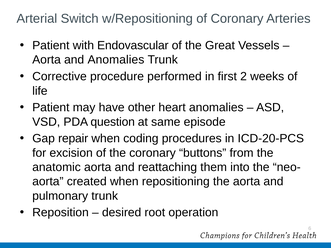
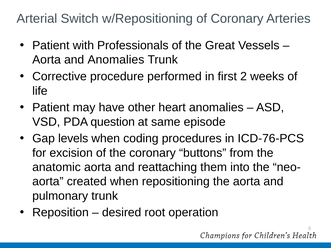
Endovascular: Endovascular -> Professionals (133, 46)
repair: repair -> levels (73, 139)
ICD-20-PCS: ICD-20-PCS -> ICD-76-PCS (271, 139)
